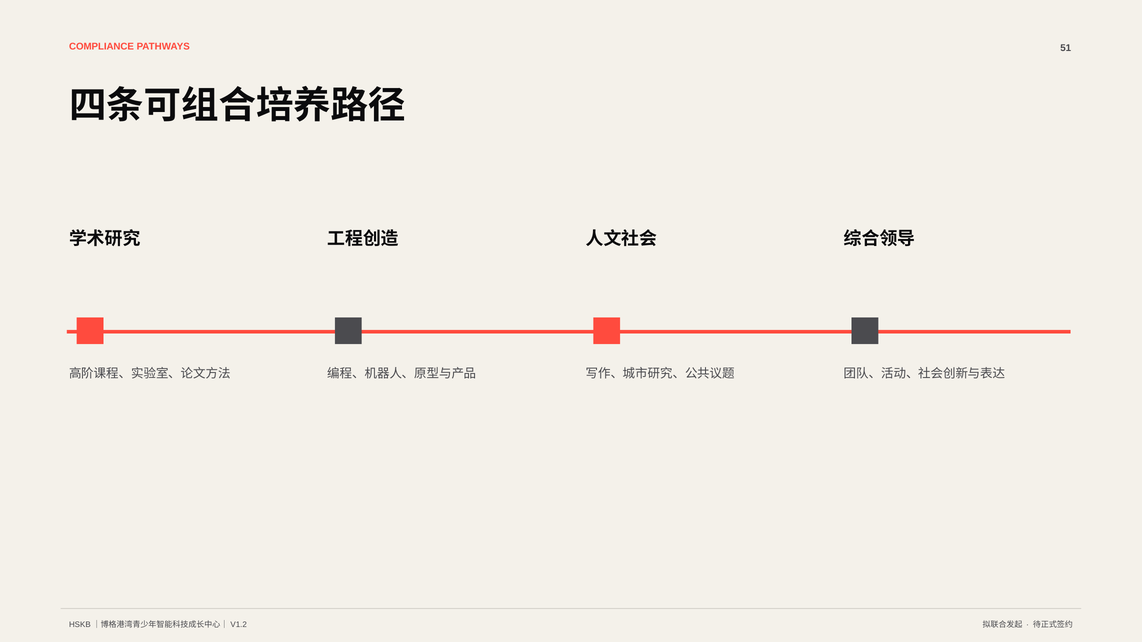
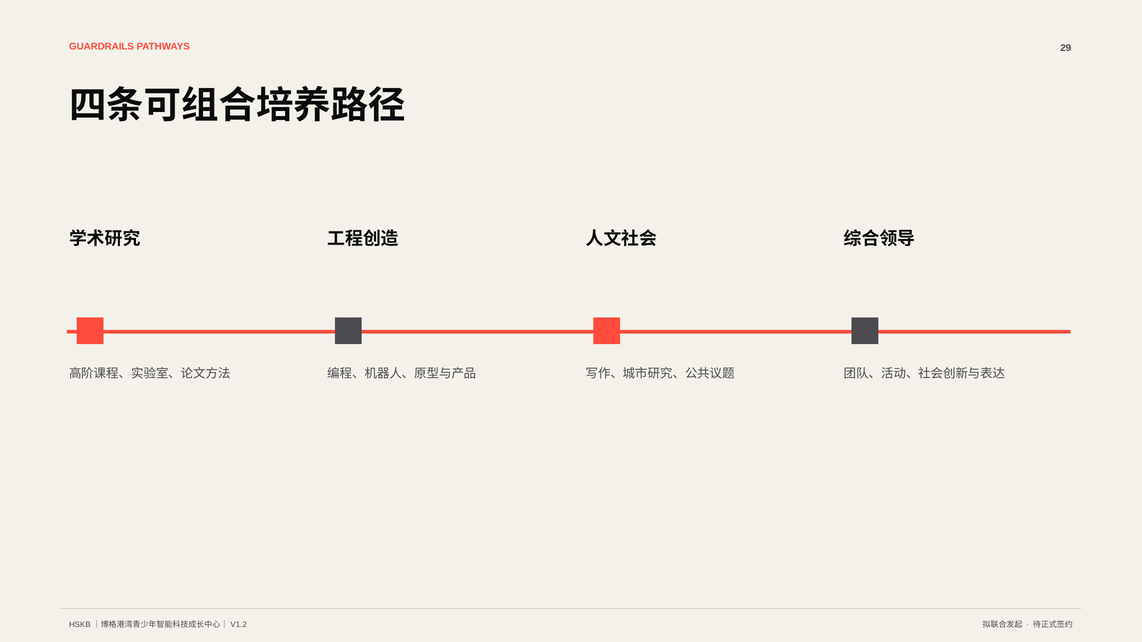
COMPLIANCE: COMPLIANCE -> GUARDRAILS (101, 46)
51: 51 -> 29 (1066, 48)
